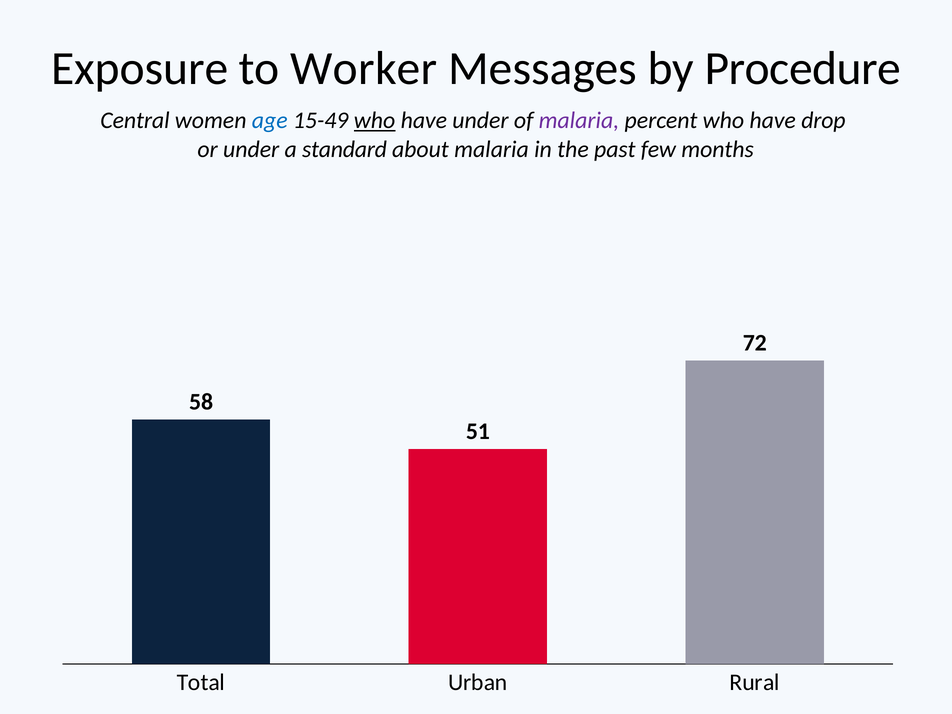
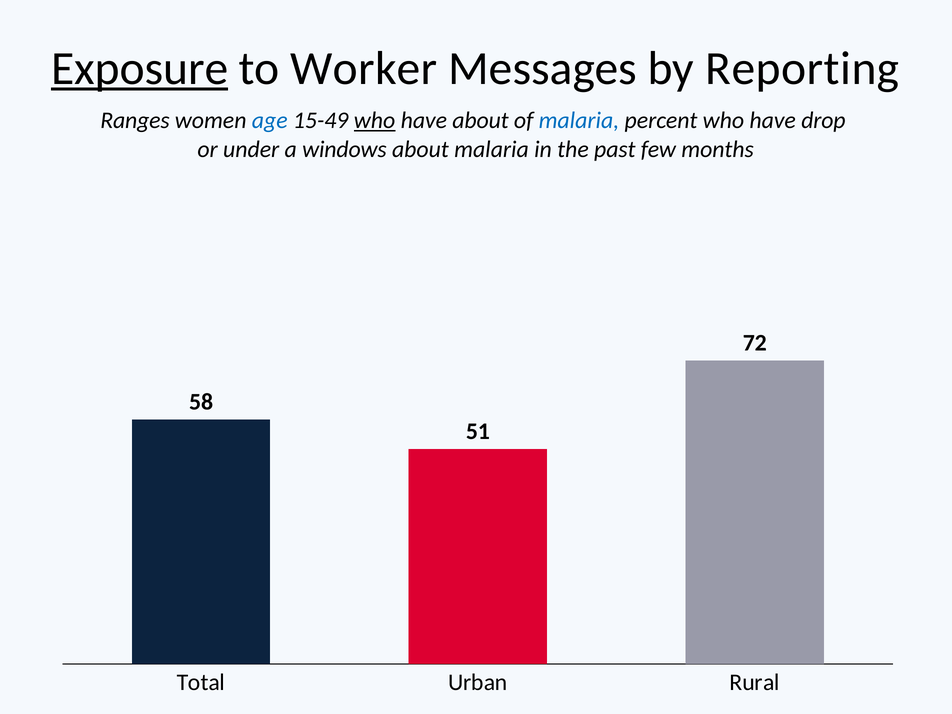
Exposure underline: none -> present (140, 69)
Procedure: Procedure -> Reporting (802, 69)
Central: Central -> Ranges (135, 121)
have under: under -> about (481, 121)
malaria colour: purple -> blue (579, 121)
standard: standard -> windows (344, 149)
